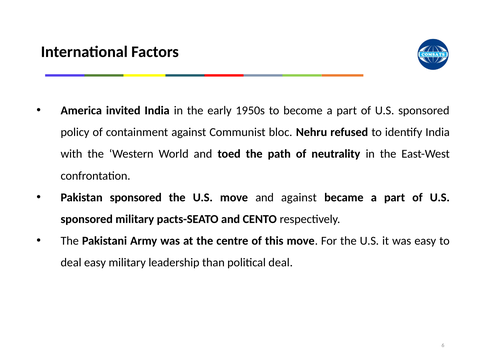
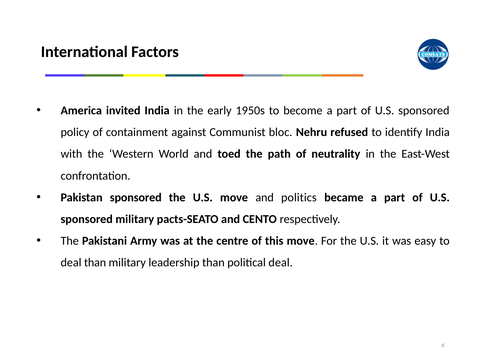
and against: against -> politics (299, 197)
deal easy: easy -> than (95, 262)
